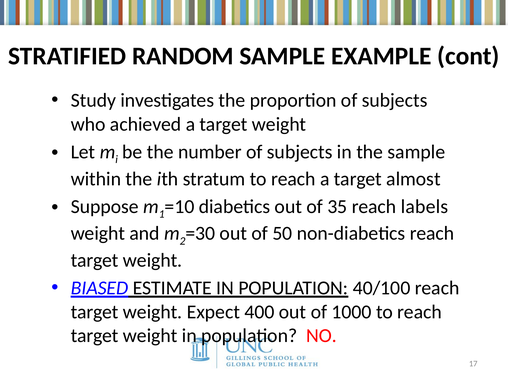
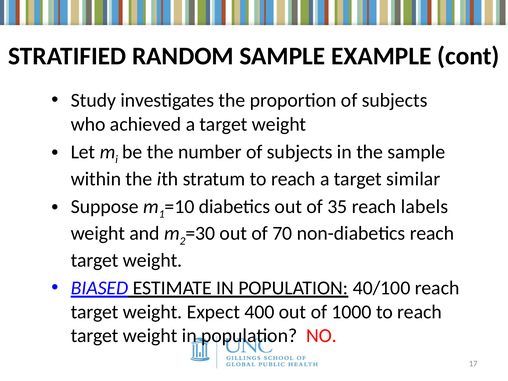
almost: almost -> similar (413, 179)
50: 50 -> 70 (282, 233)
